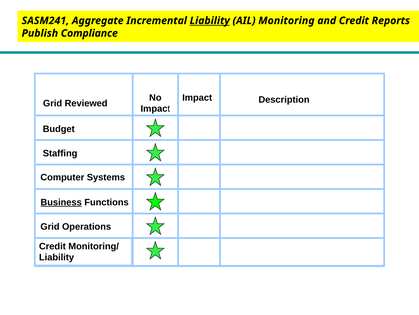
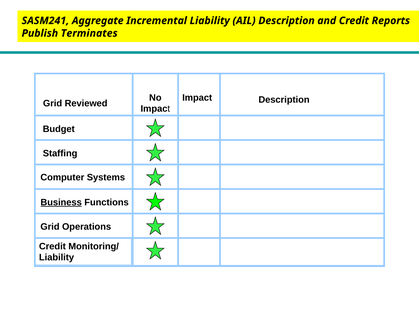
Liability underline: present -> none (210, 21)
AIL Monitoring: Monitoring -> Description (287, 21)
Compliance: Compliance -> Terminates (89, 33)
